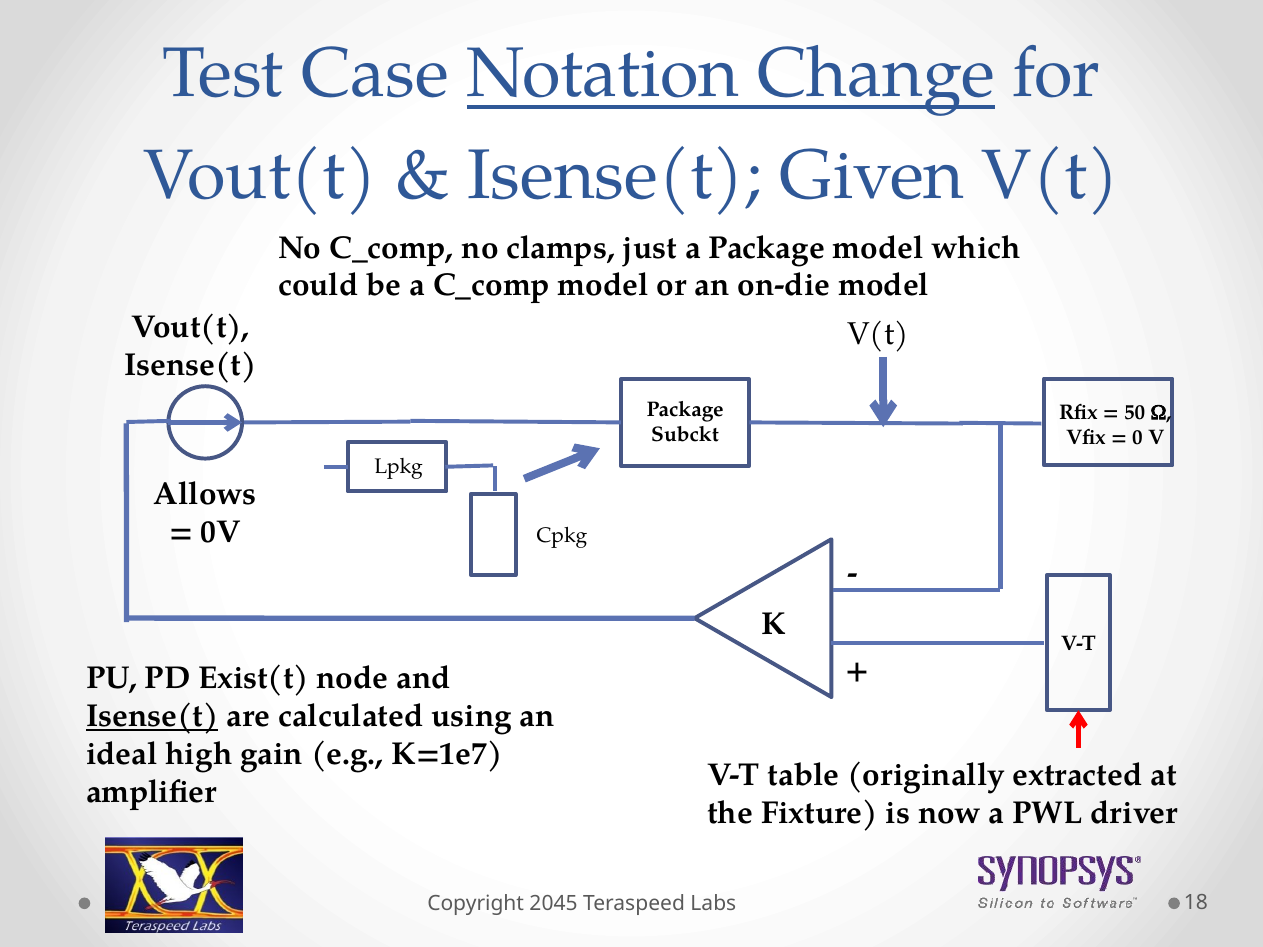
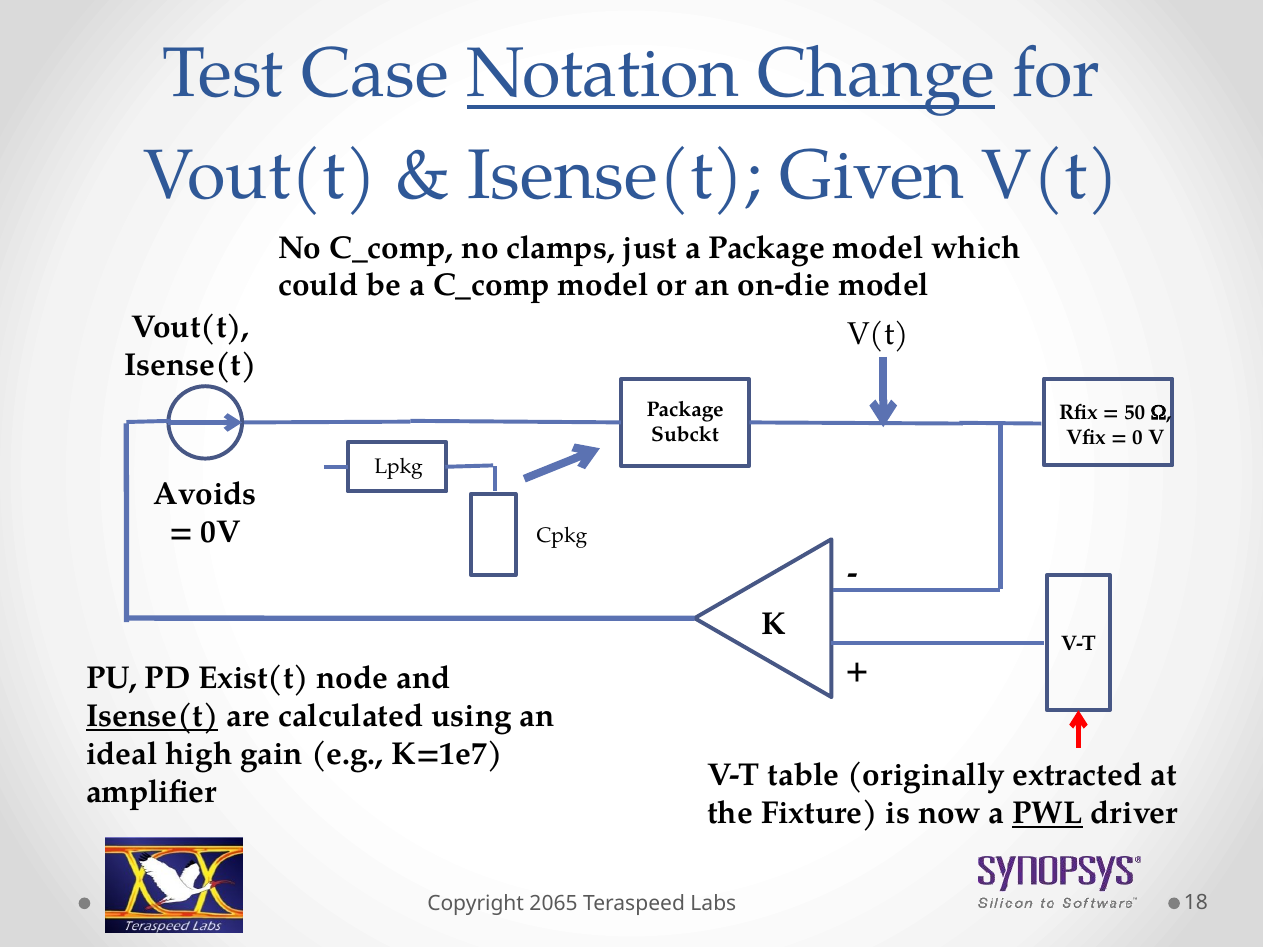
Allows: Allows -> Avoids (205, 494)
PWL underline: none -> present (1047, 813)
2045: 2045 -> 2065 (554, 904)
